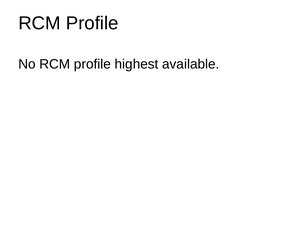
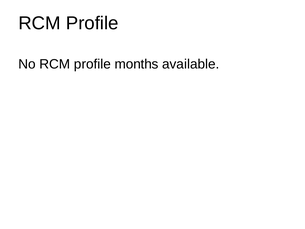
highest: highest -> months (137, 64)
